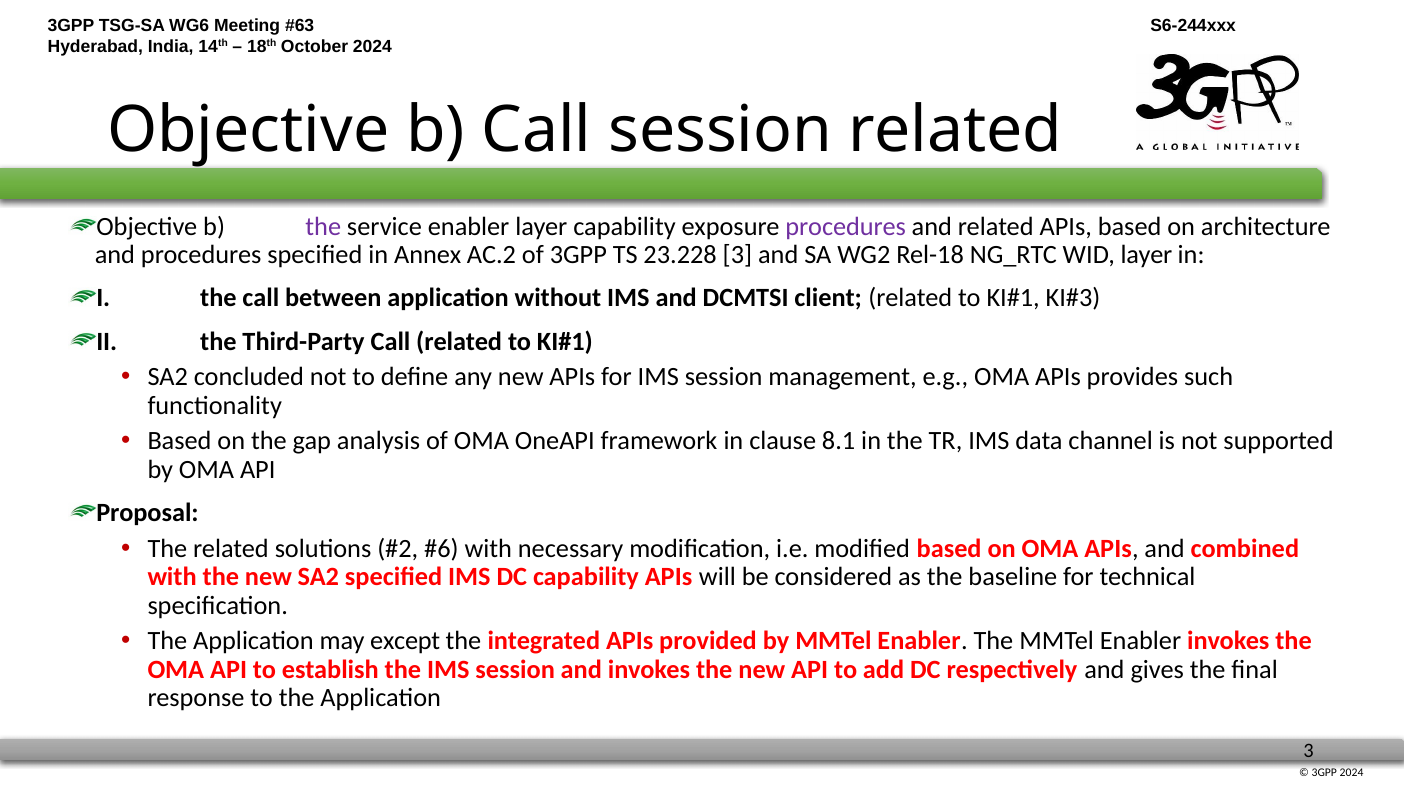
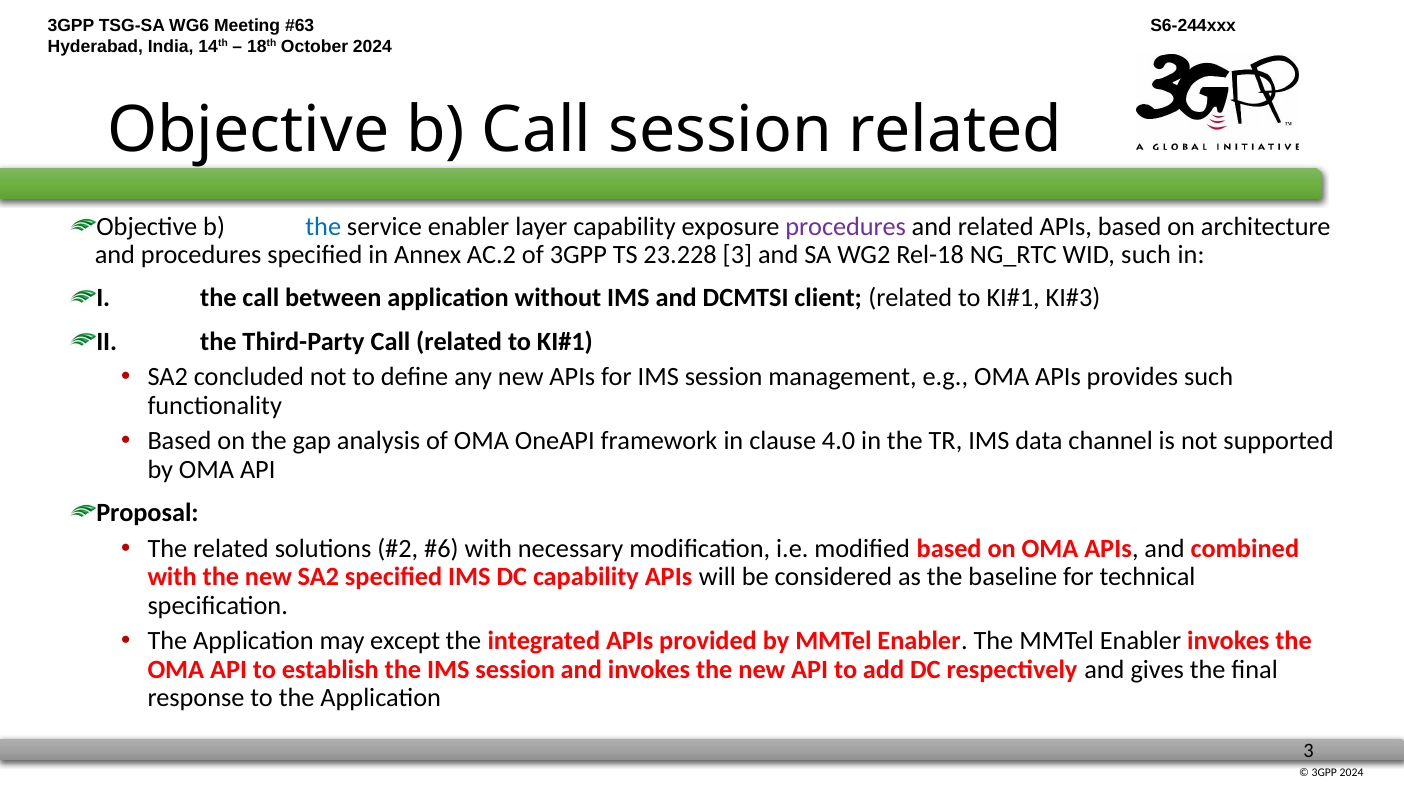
the colour: purple -> blue (323, 227)
WID layer: layer -> such (1146, 255)
8.1: 8.1 -> 4.0 (839, 441)
